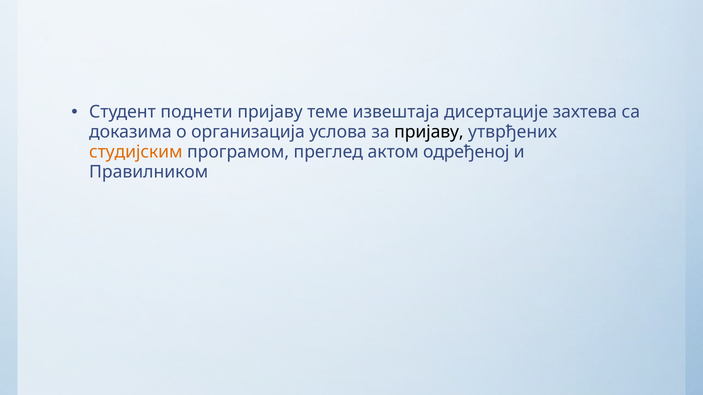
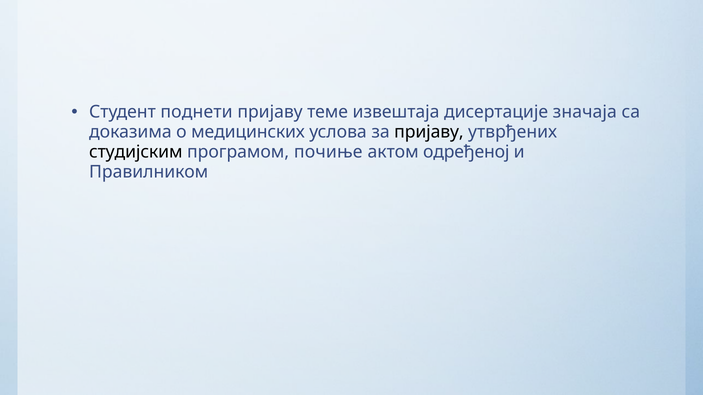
захтева: захтева -> значаја (585, 112)
организација: организација -> медицинских (248, 132)
студијским colour: orange -> black (136, 152)
преглед: преглед -> почиње (328, 152)
